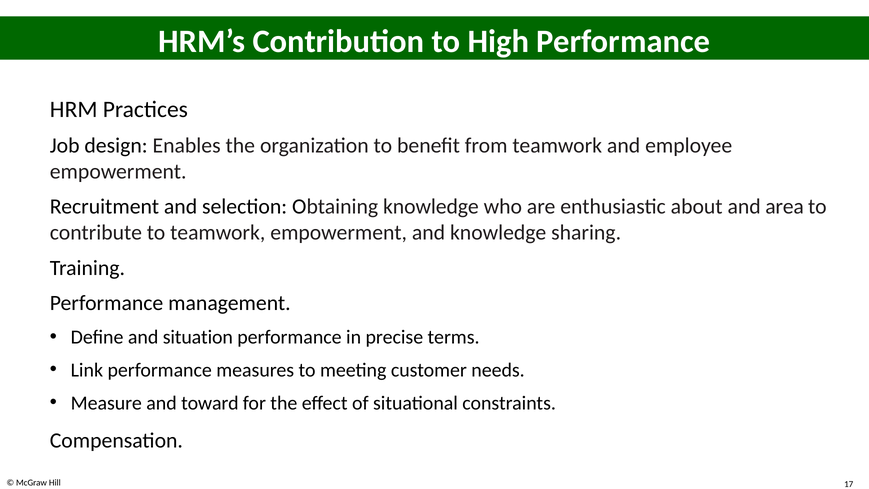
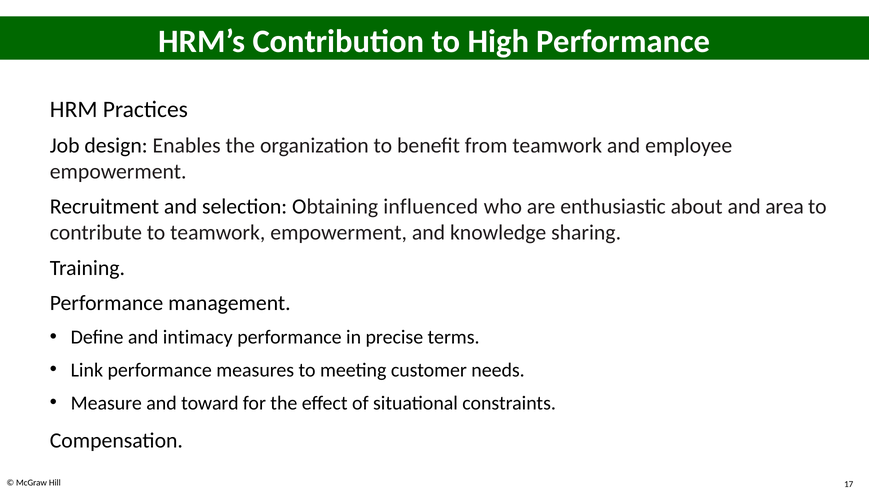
Obtaining knowledge: knowledge -> influenced (431, 207)
situation: situation -> intimacy (198, 337)
